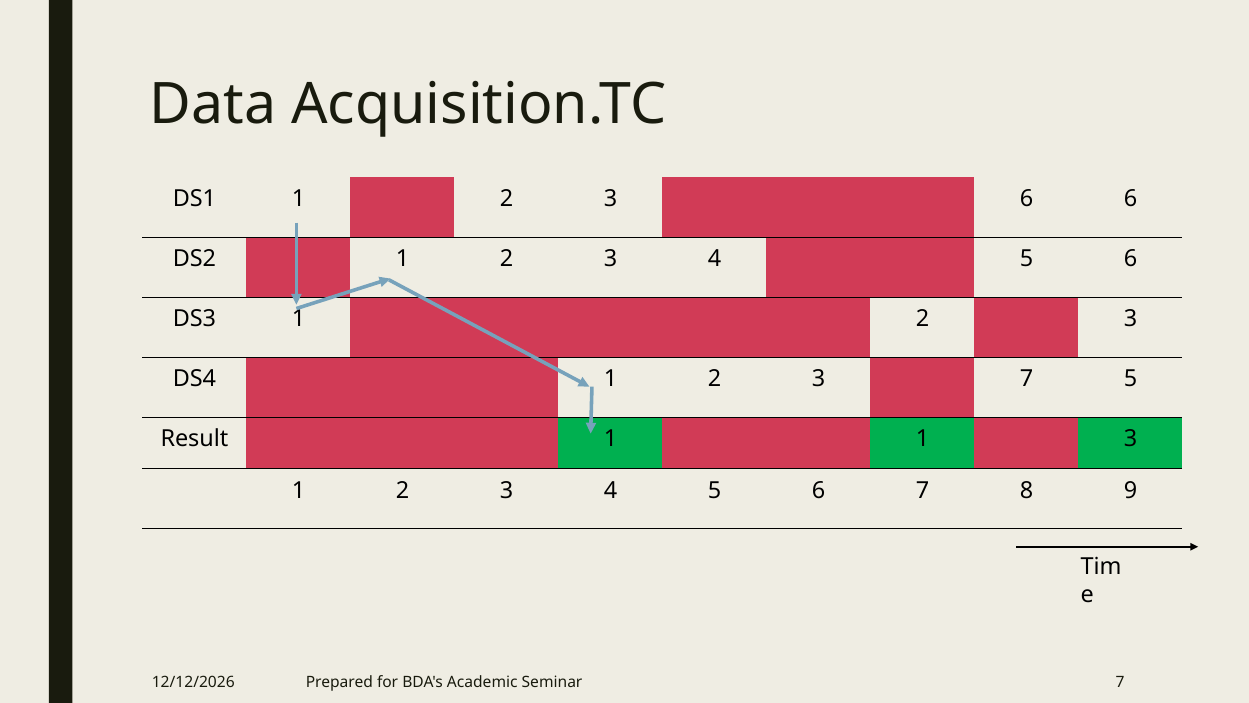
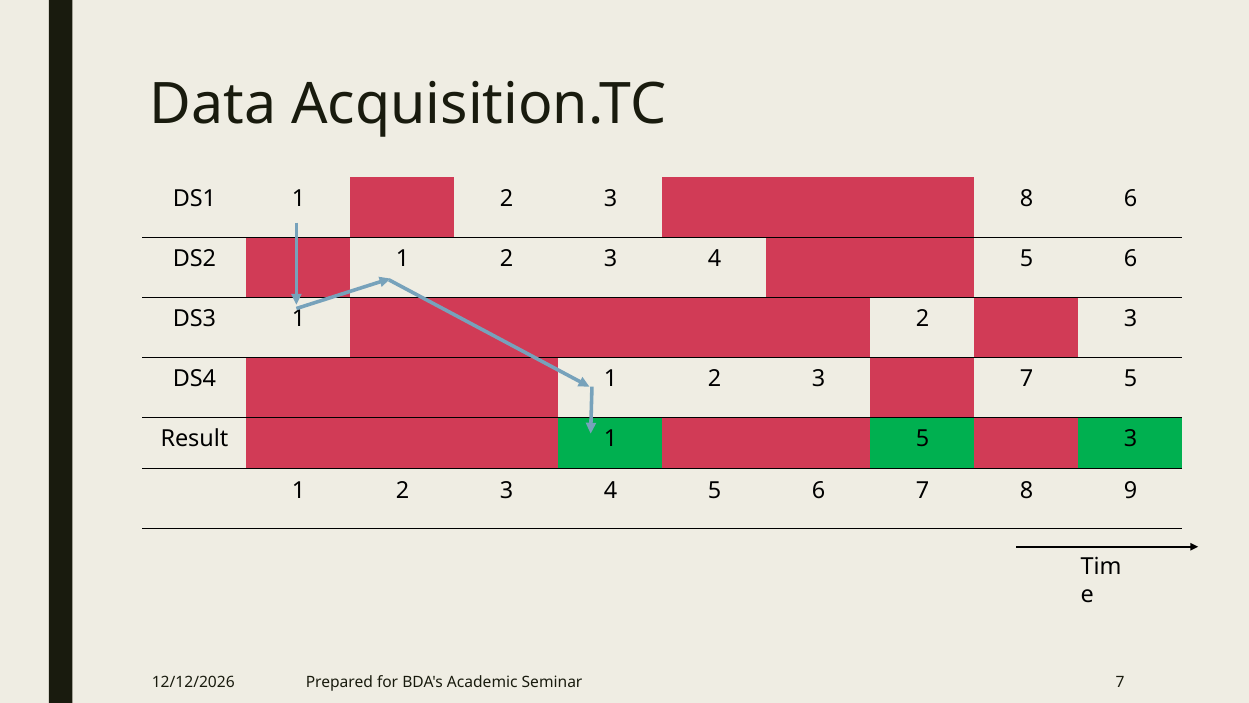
3 6: 6 -> 8 (1027, 199)
1 1: 1 -> 5 (923, 439)
